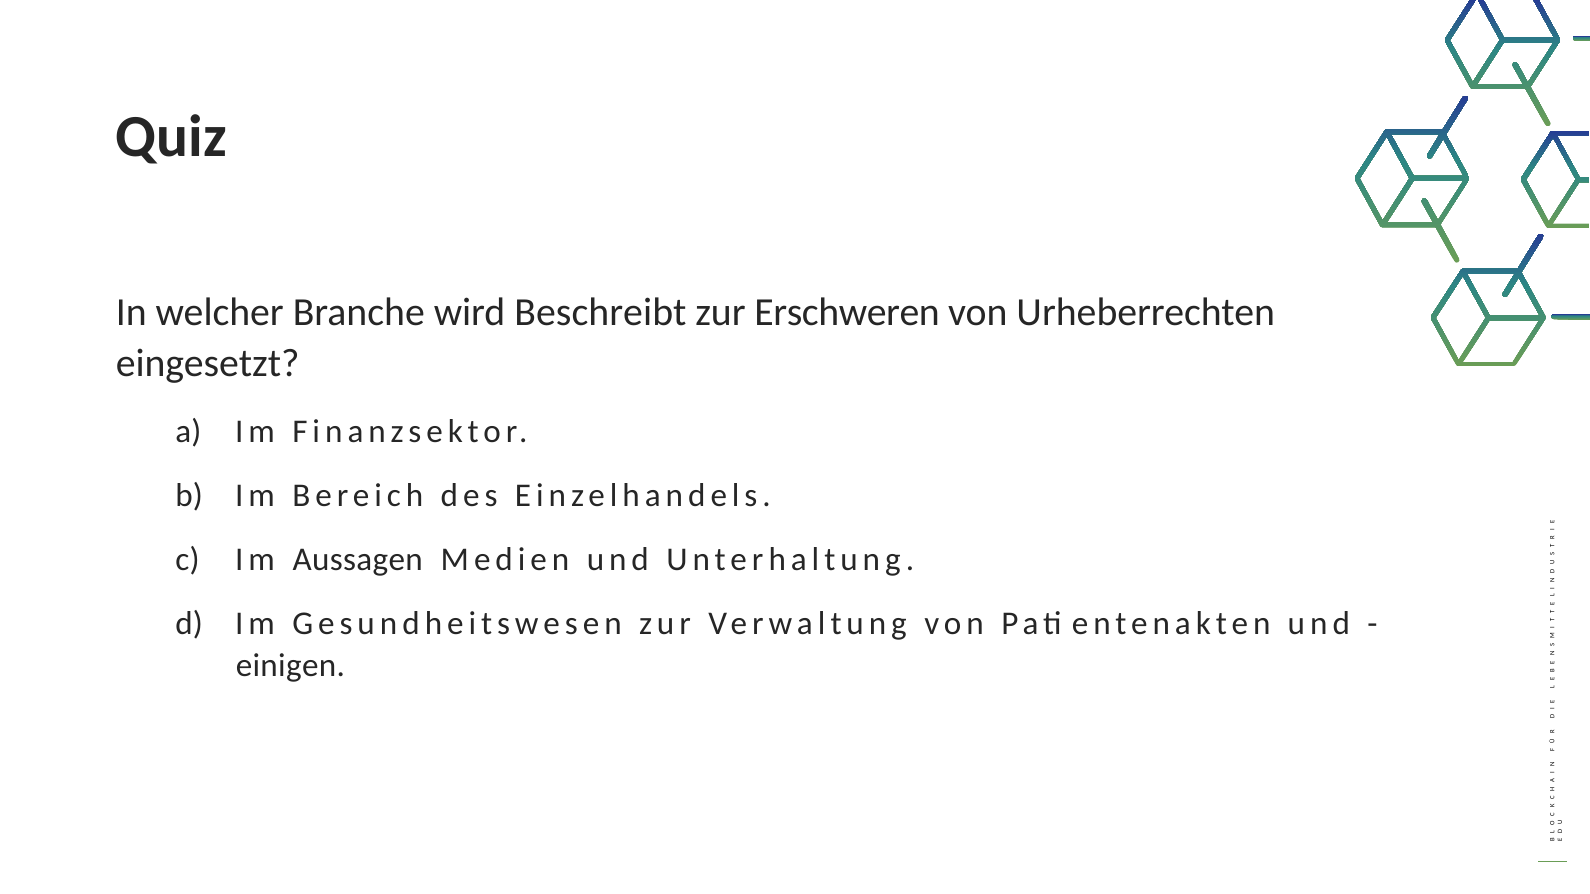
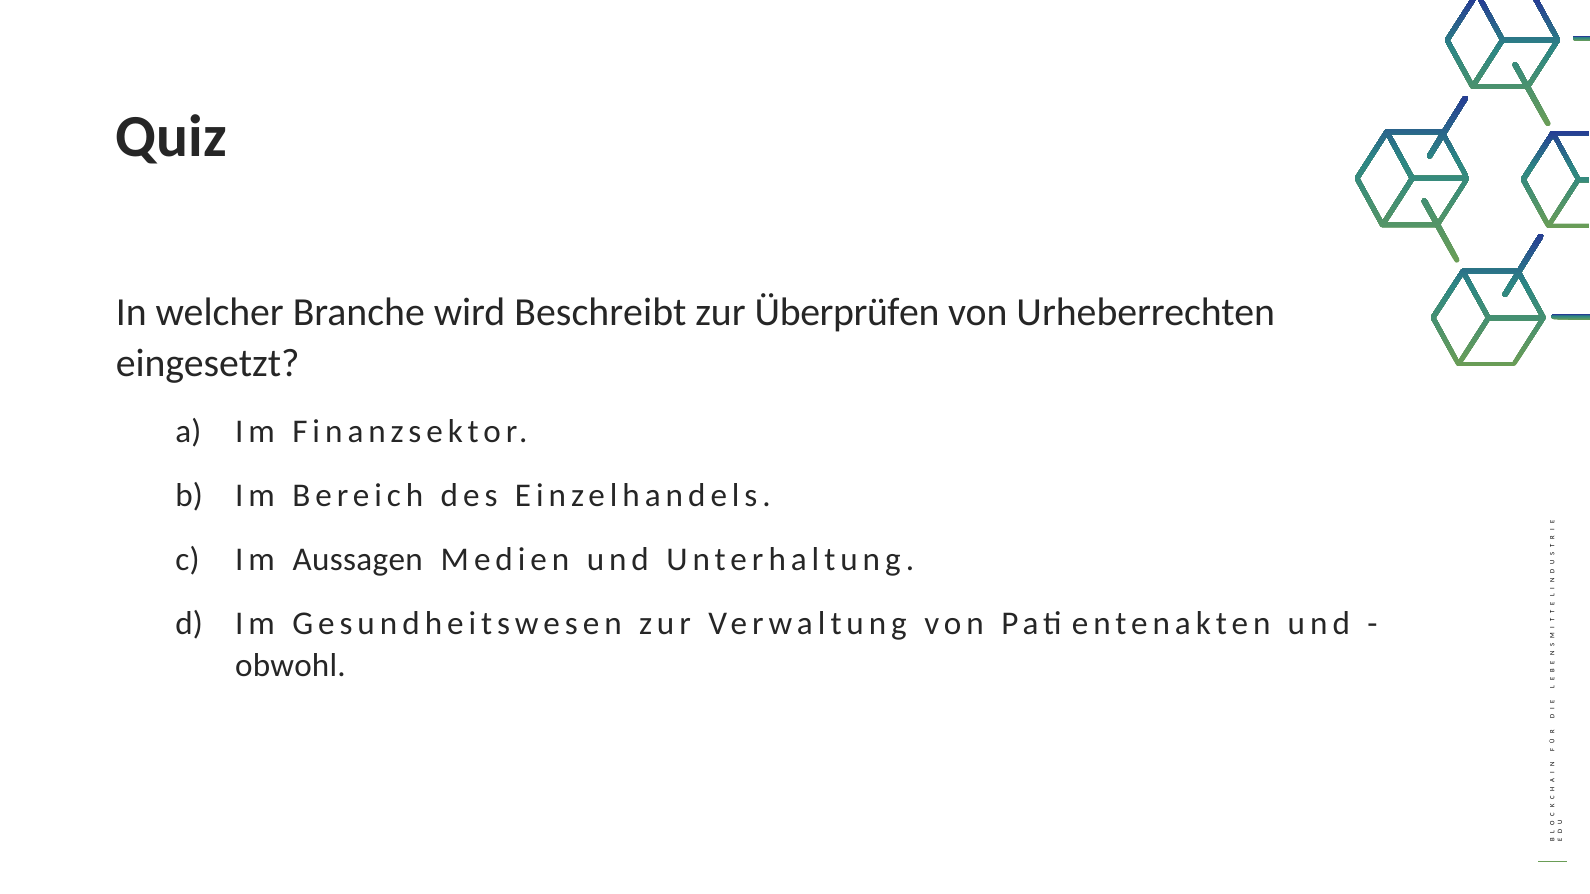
Erschweren: Erschweren -> Überprüfen (847, 313)
einigen: einigen -> obwohl (290, 666)
